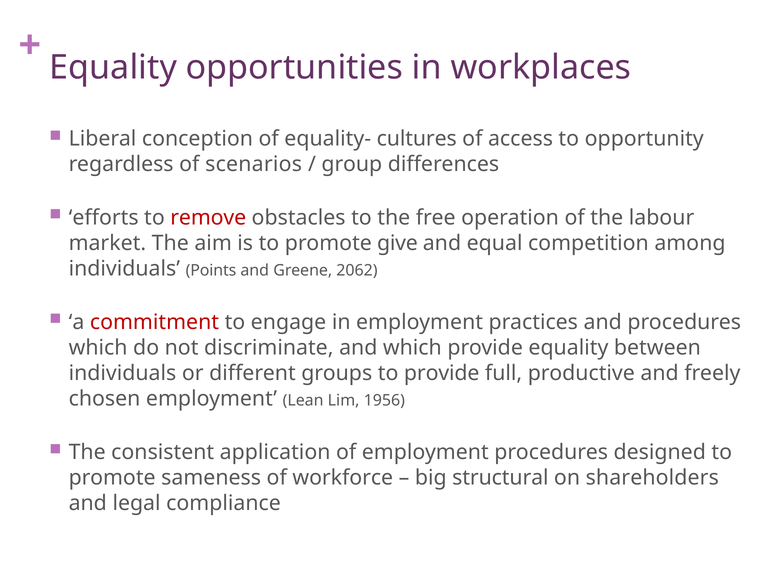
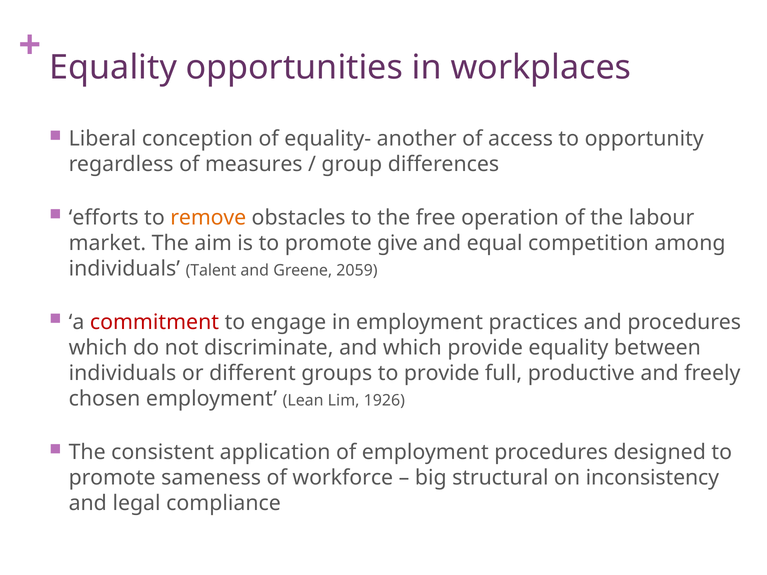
cultures: cultures -> another (417, 139)
scenarios: scenarios -> measures (254, 164)
remove colour: red -> orange (208, 218)
Points: Points -> Talent (211, 271)
2062: 2062 -> 2059 (357, 271)
1956: 1956 -> 1926 (384, 401)
shareholders: shareholders -> inconsistency (652, 478)
